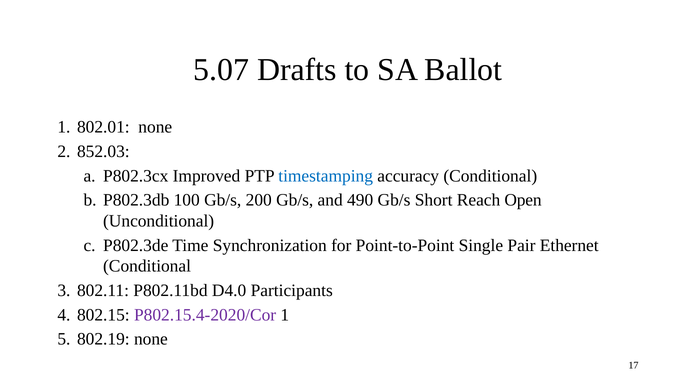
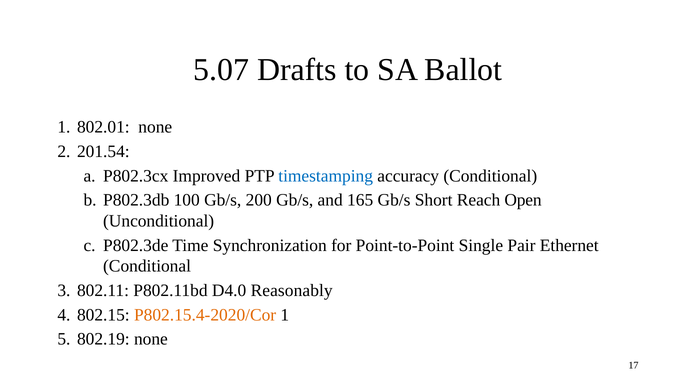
852.03: 852.03 -> 201.54 (103, 152)
490: 490 -> 165 (360, 200)
Participants: Participants -> Reasonably (292, 291)
P802.15.4-2020/Cor colour: purple -> orange (205, 315)
